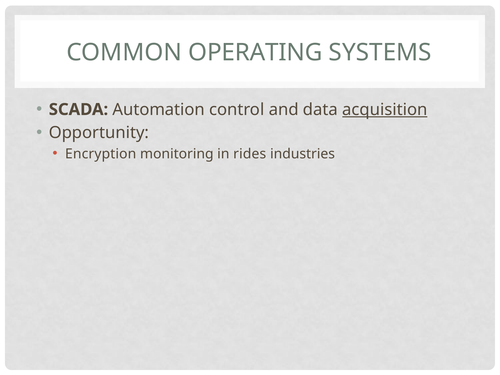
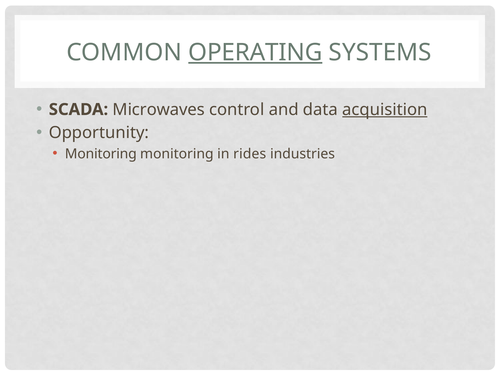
OPERATING underline: none -> present (255, 52)
Automation: Automation -> Microwaves (159, 109)
Encryption: Encryption -> Monitoring (101, 154)
